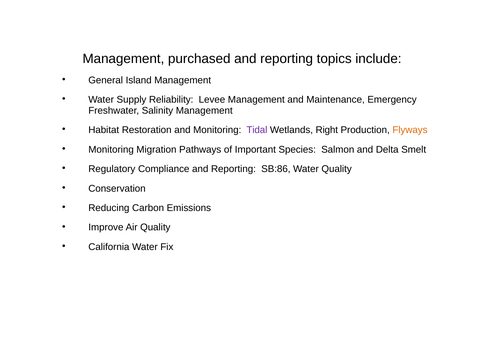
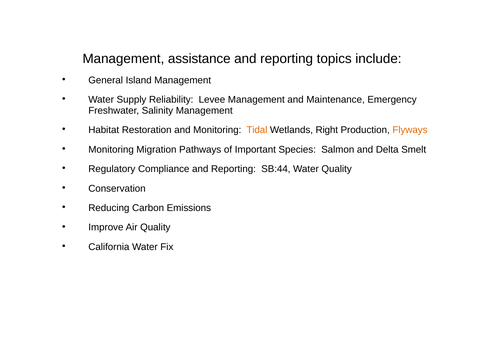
purchased: purchased -> assistance (199, 59)
Tidal colour: purple -> orange (257, 130)
SB:86: SB:86 -> SB:44 (276, 169)
